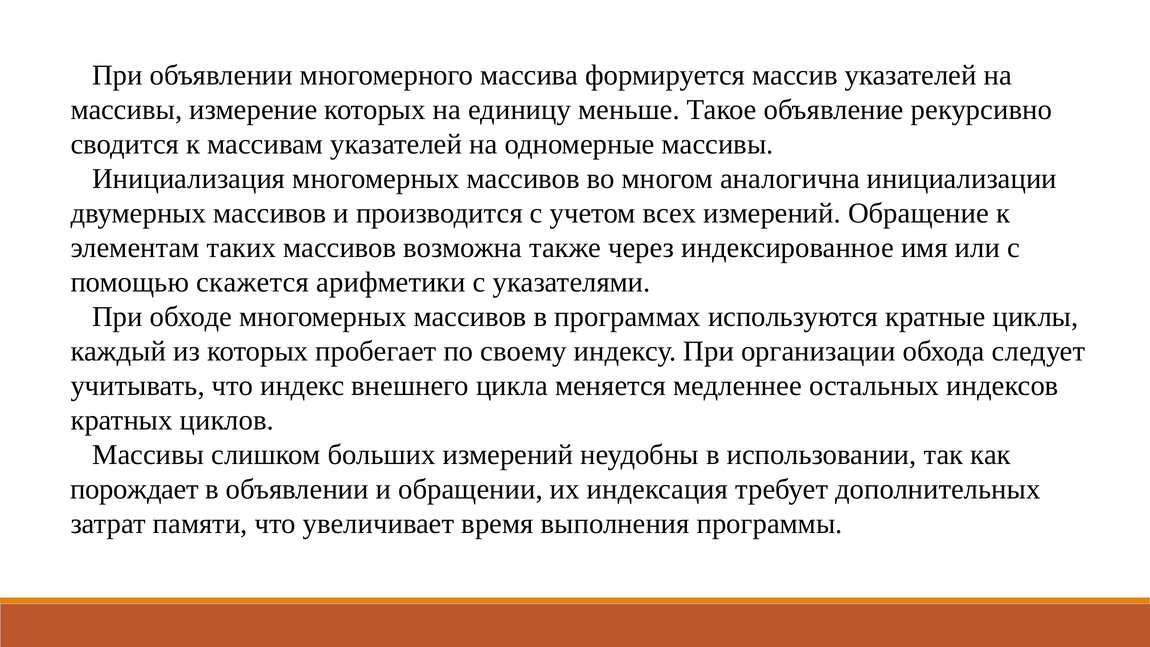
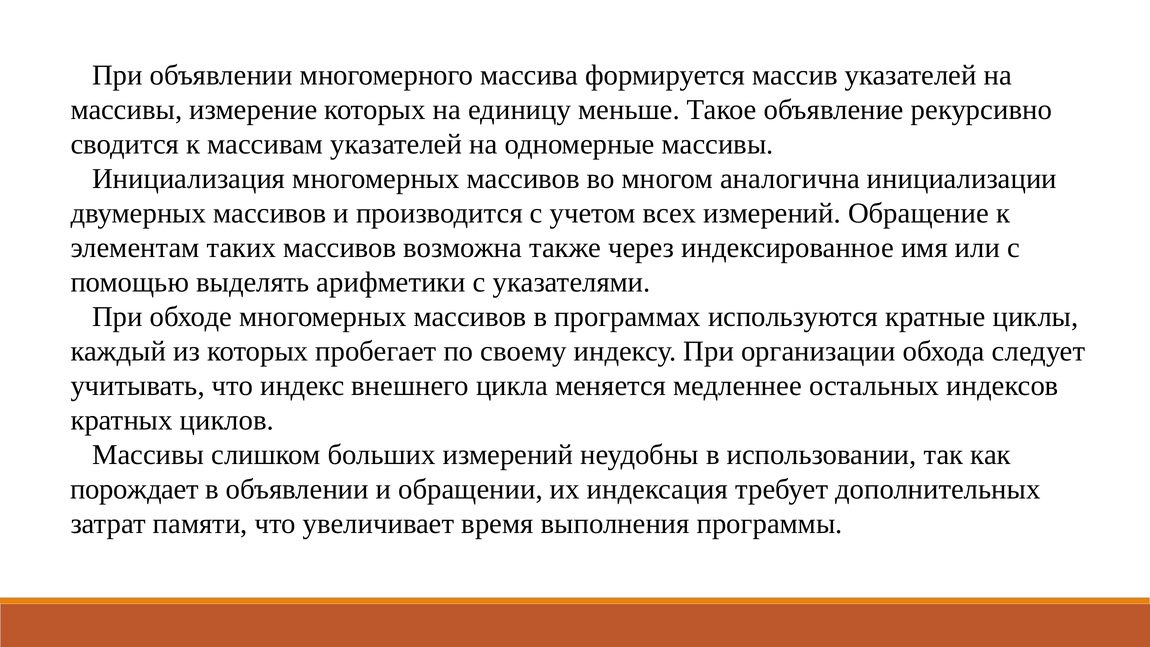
скажется: скажется -> выделять (253, 282)
